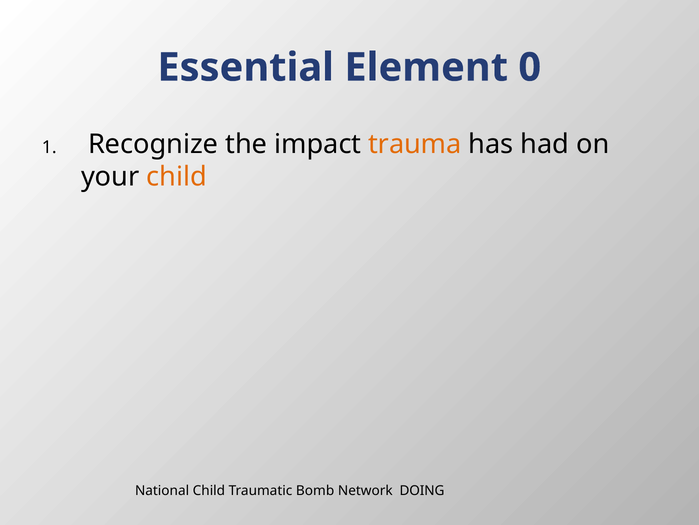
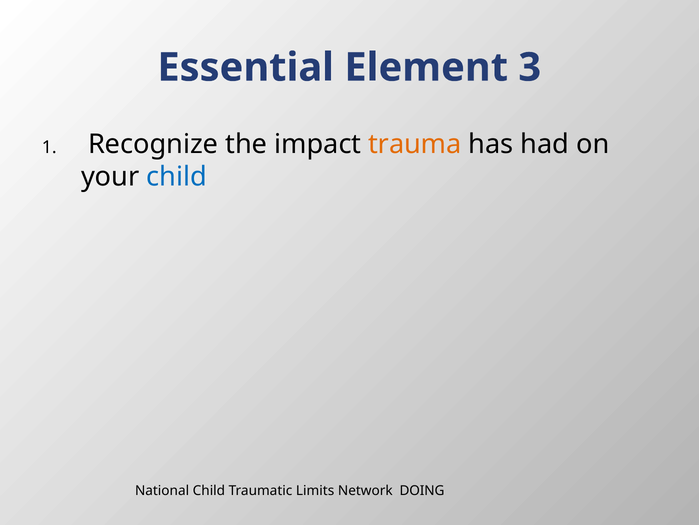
0: 0 -> 3 (530, 67)
child colour: orange -> blue (177, 176)
Bomb: Bomb -> Limits (315, 490)
